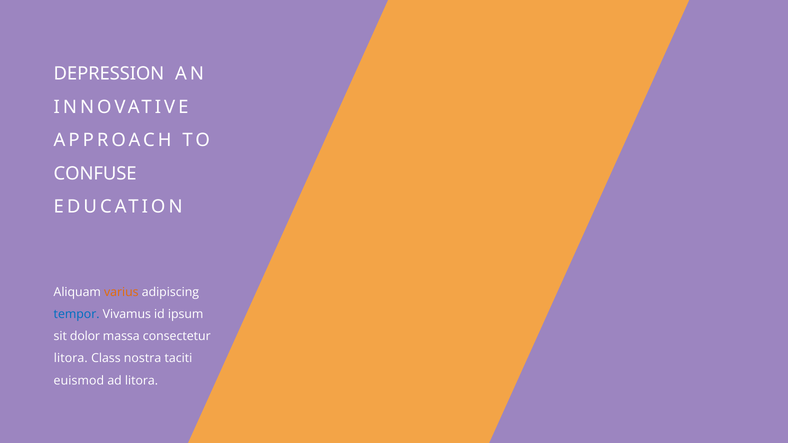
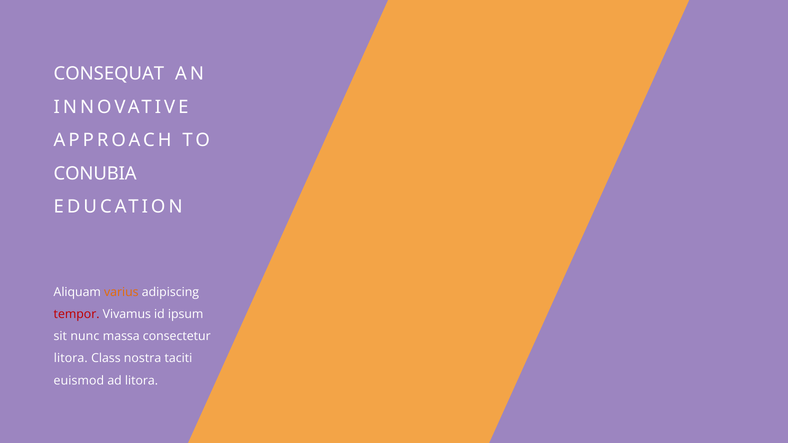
DEPRESSION: DEPRESSION -> CONSEQUAT (109, 74)
CONFUSE: CONFUSE -> CONUBIA (95, 174)
tempor colour: blue -> red (77, 314)
dolor: dolor -> nunc (85, 336)
